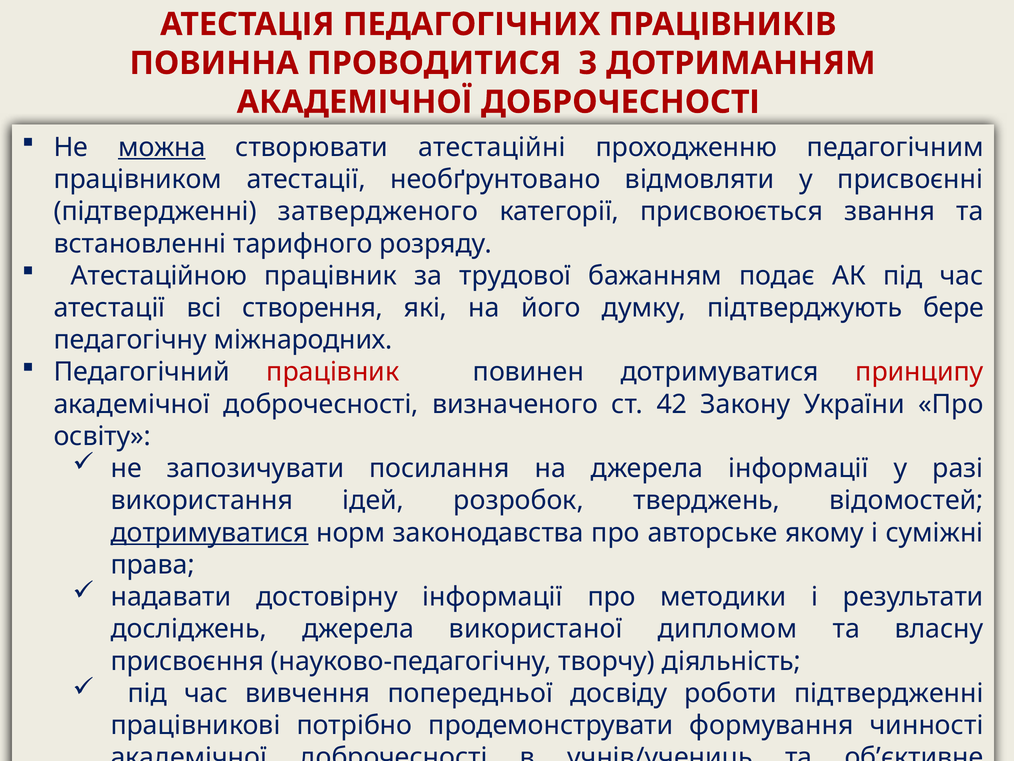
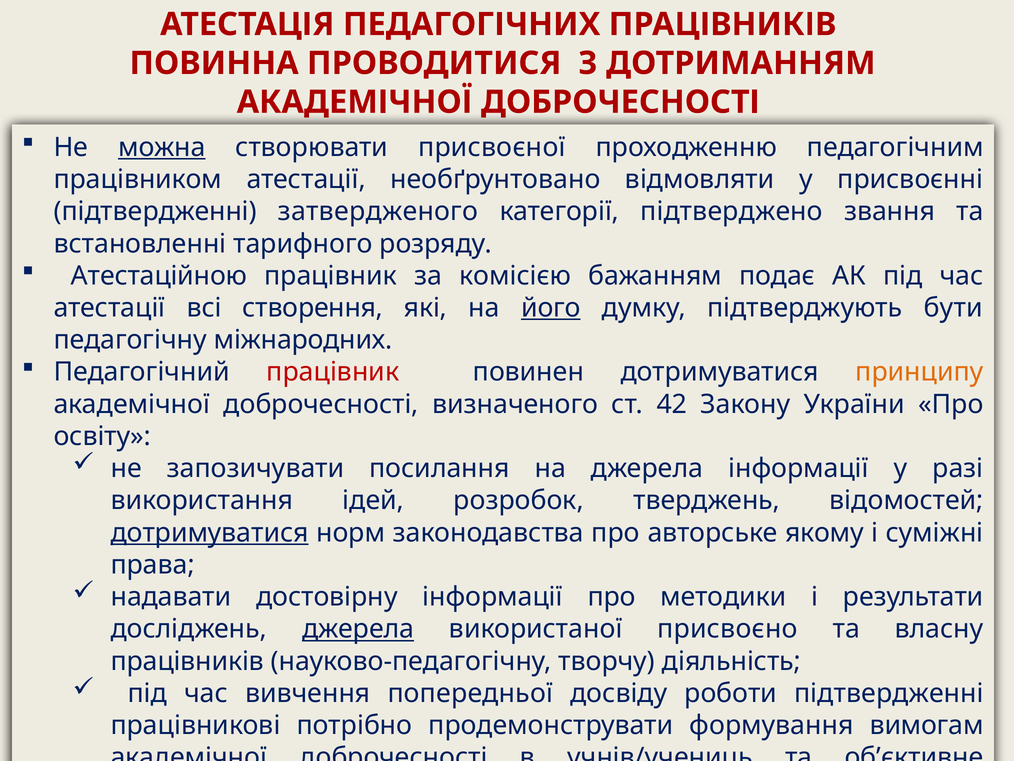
атестаційні: атестаційні -> присвоєної (492, 147)
присвоюється: присвоюється -> підтверджено (732, 211)
трудової: трудової -> комісією (515, 276)
його underline: none -> present (551, 308)
бере: бере -> бути (953, 308)
принципу colour: red -> orange (919, 372)
джерела underline: none -> present (358, 629)
дипломом: дипломом -> присвоєно (727, 629)
присвоєння: присвоєння -> працівників (187, 661)
чинності: чинності -> вимогам (927, 725)
